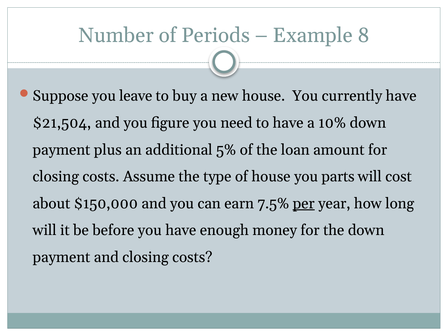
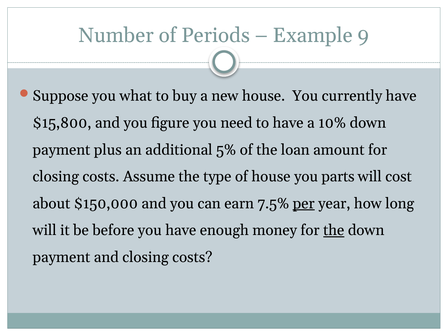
8: 8 -> 9 (363, 35)
leave: leave -> what (136, 96)
$21,504: $21,504 -> $15,800 (62, 123)
the underline: none -> present (334, 230)
